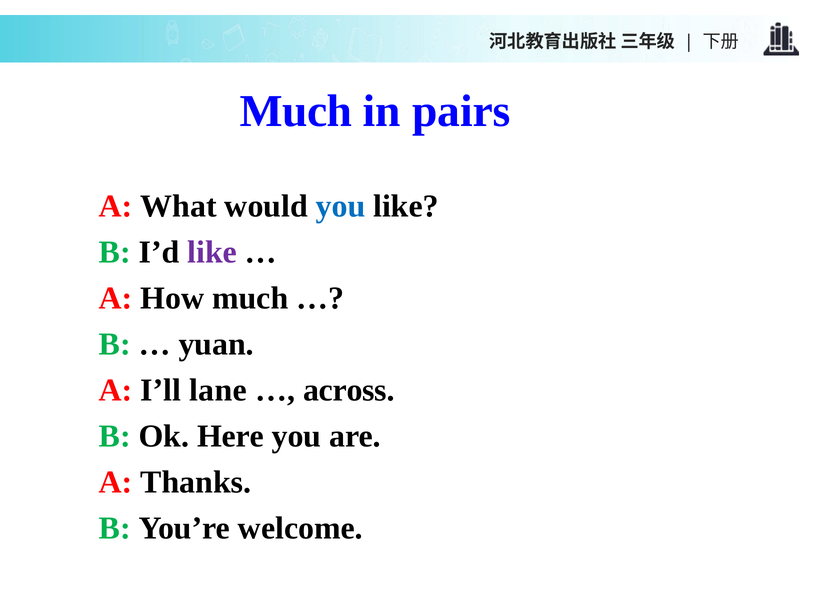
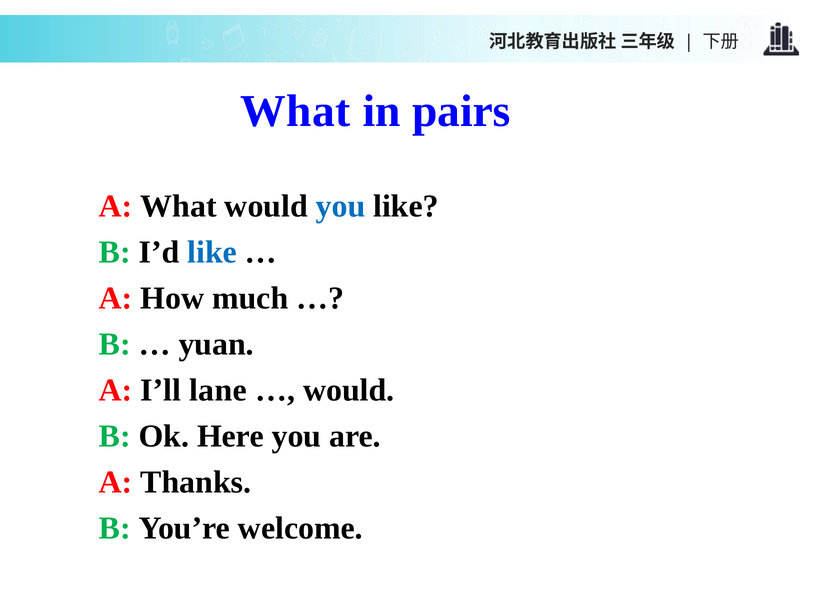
Much: Much -> What (295, 111)
like colour: purple -> blue (212, 252)
across: across -> would (349, 390)
